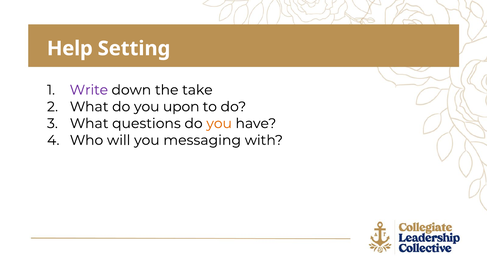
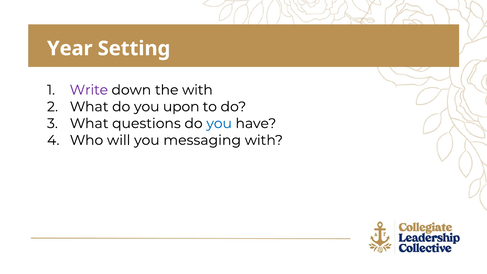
Help: Help -> Year (70, 49)
the take: take -> with (197, 90)
you colour: orange -> blue (219, 123)
